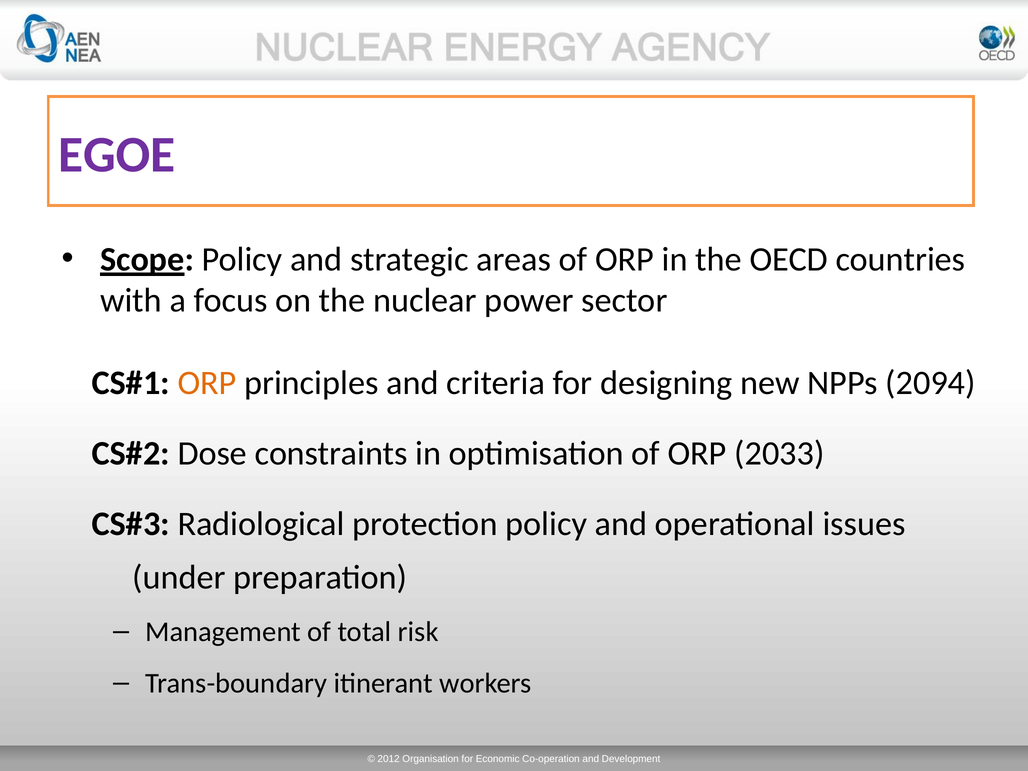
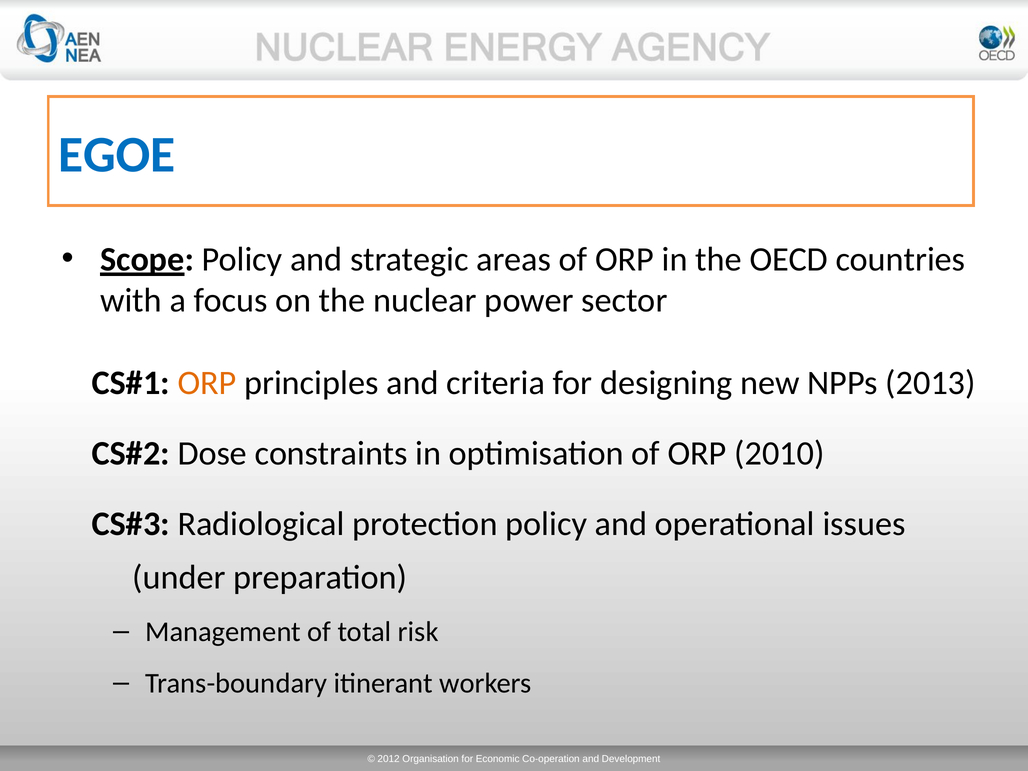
EGOE colour: purple -> blue (117, 155)
2094: 2094 -> 2013 (931, 383)
2033: 2033 -> 2010 (779, 454)
